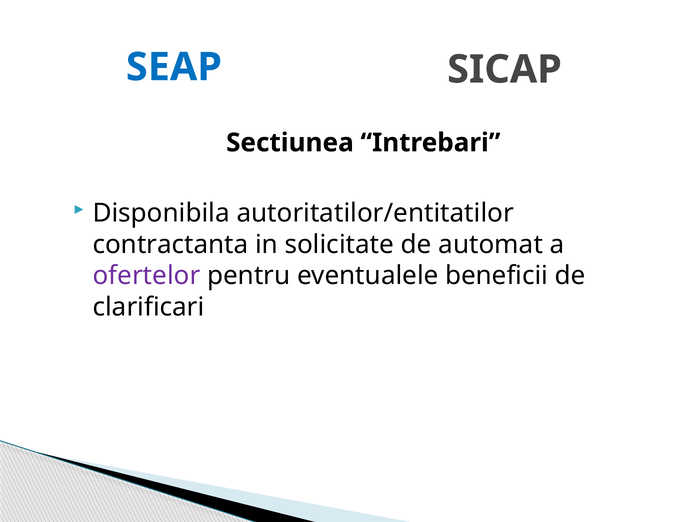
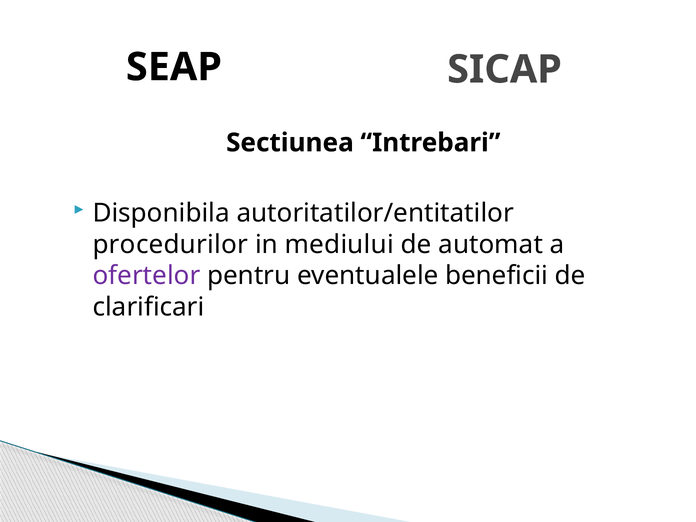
SEAP colour: blue -> black (174, 67)
contractanta: contractanta -> procedurilor (170, 244)
solicitate: solicitate -> mediului (339, 244)
